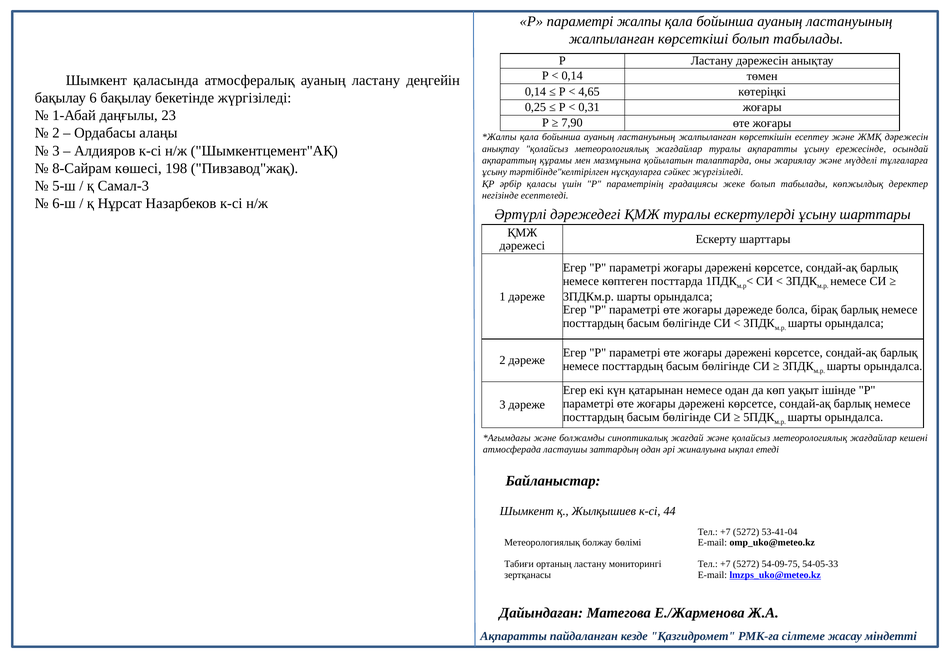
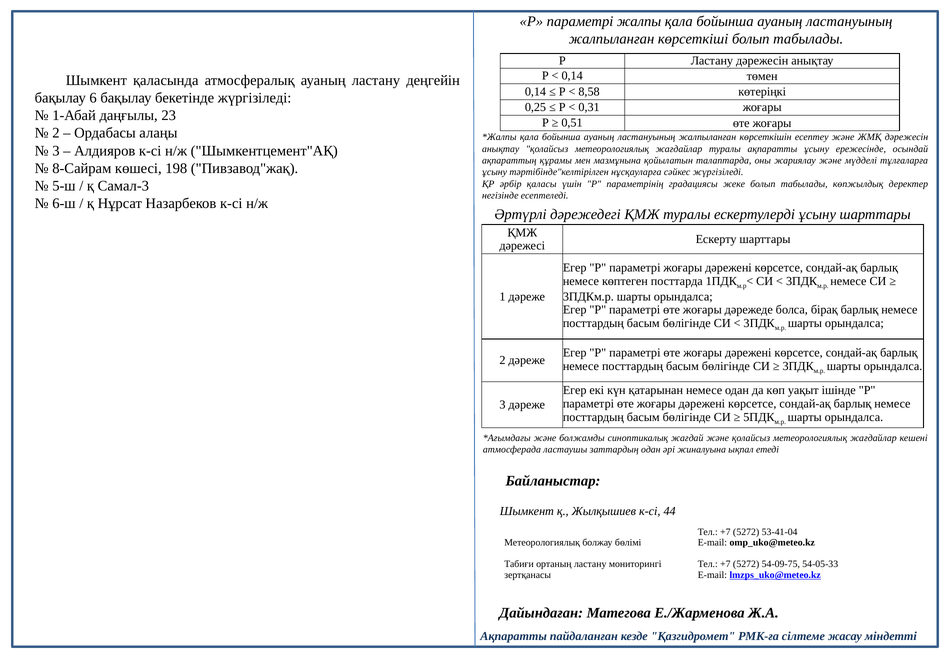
4,65: 4,65 -> 8,58 (589, 92)
7,90: 7,90 -> 0,51 (572, 123)
